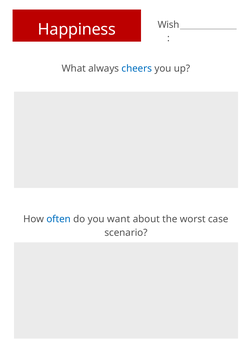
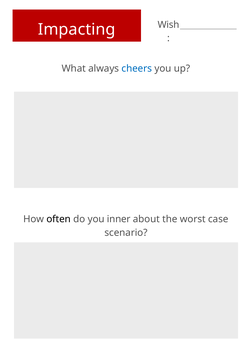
Happiness: Happiness -> Impacting (77, 29)
often colour: blue -> black (59, 219)
want: want -> inner (119, 219)
